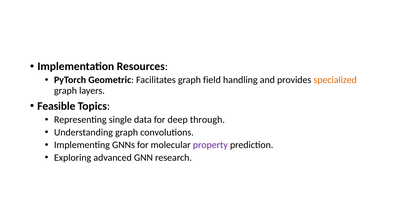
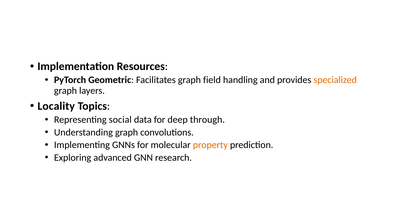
Feasible: Feasible -> Locality (56, 106)
single: single -> social (120, 120)
property colour: purple -> orange (210, 145)
